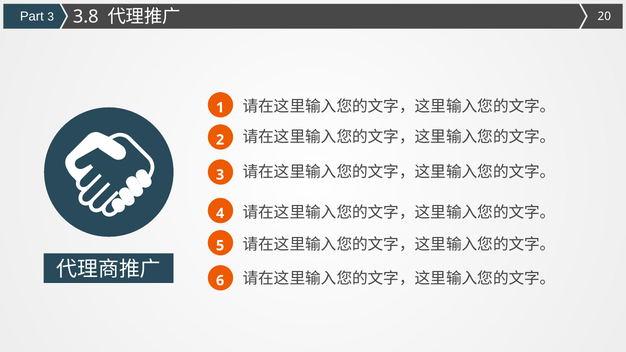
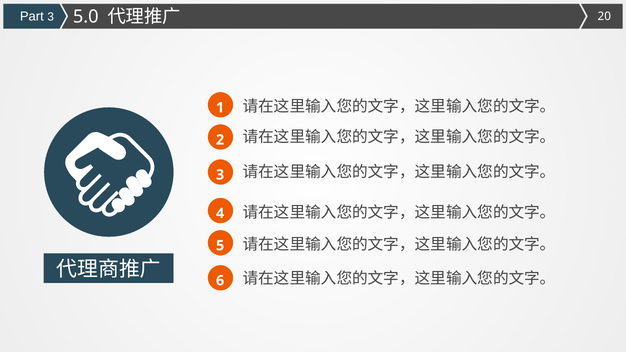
3.8: 3.8 -> 5.0 (86, 17)
